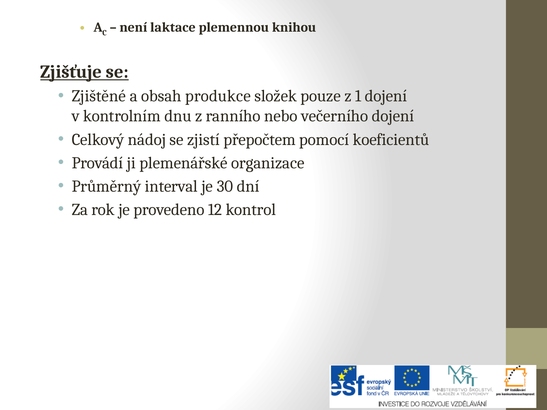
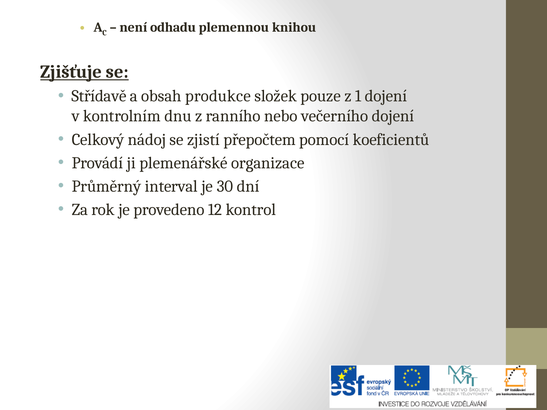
laktace: laktace -> odhadu (173, 27)
Zjištěné: Zjištěné -> Střídavě (99, 96)
